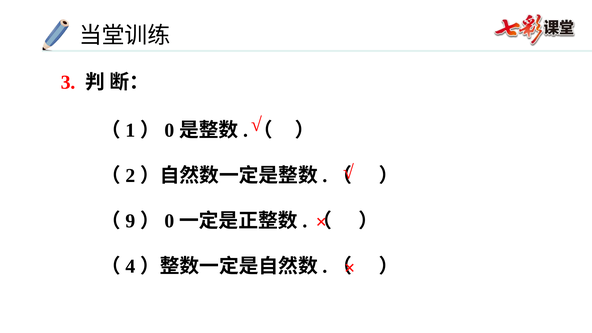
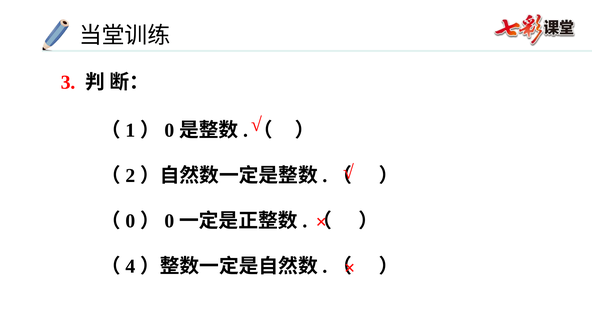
9: 9 -> 0 (130, 221)
